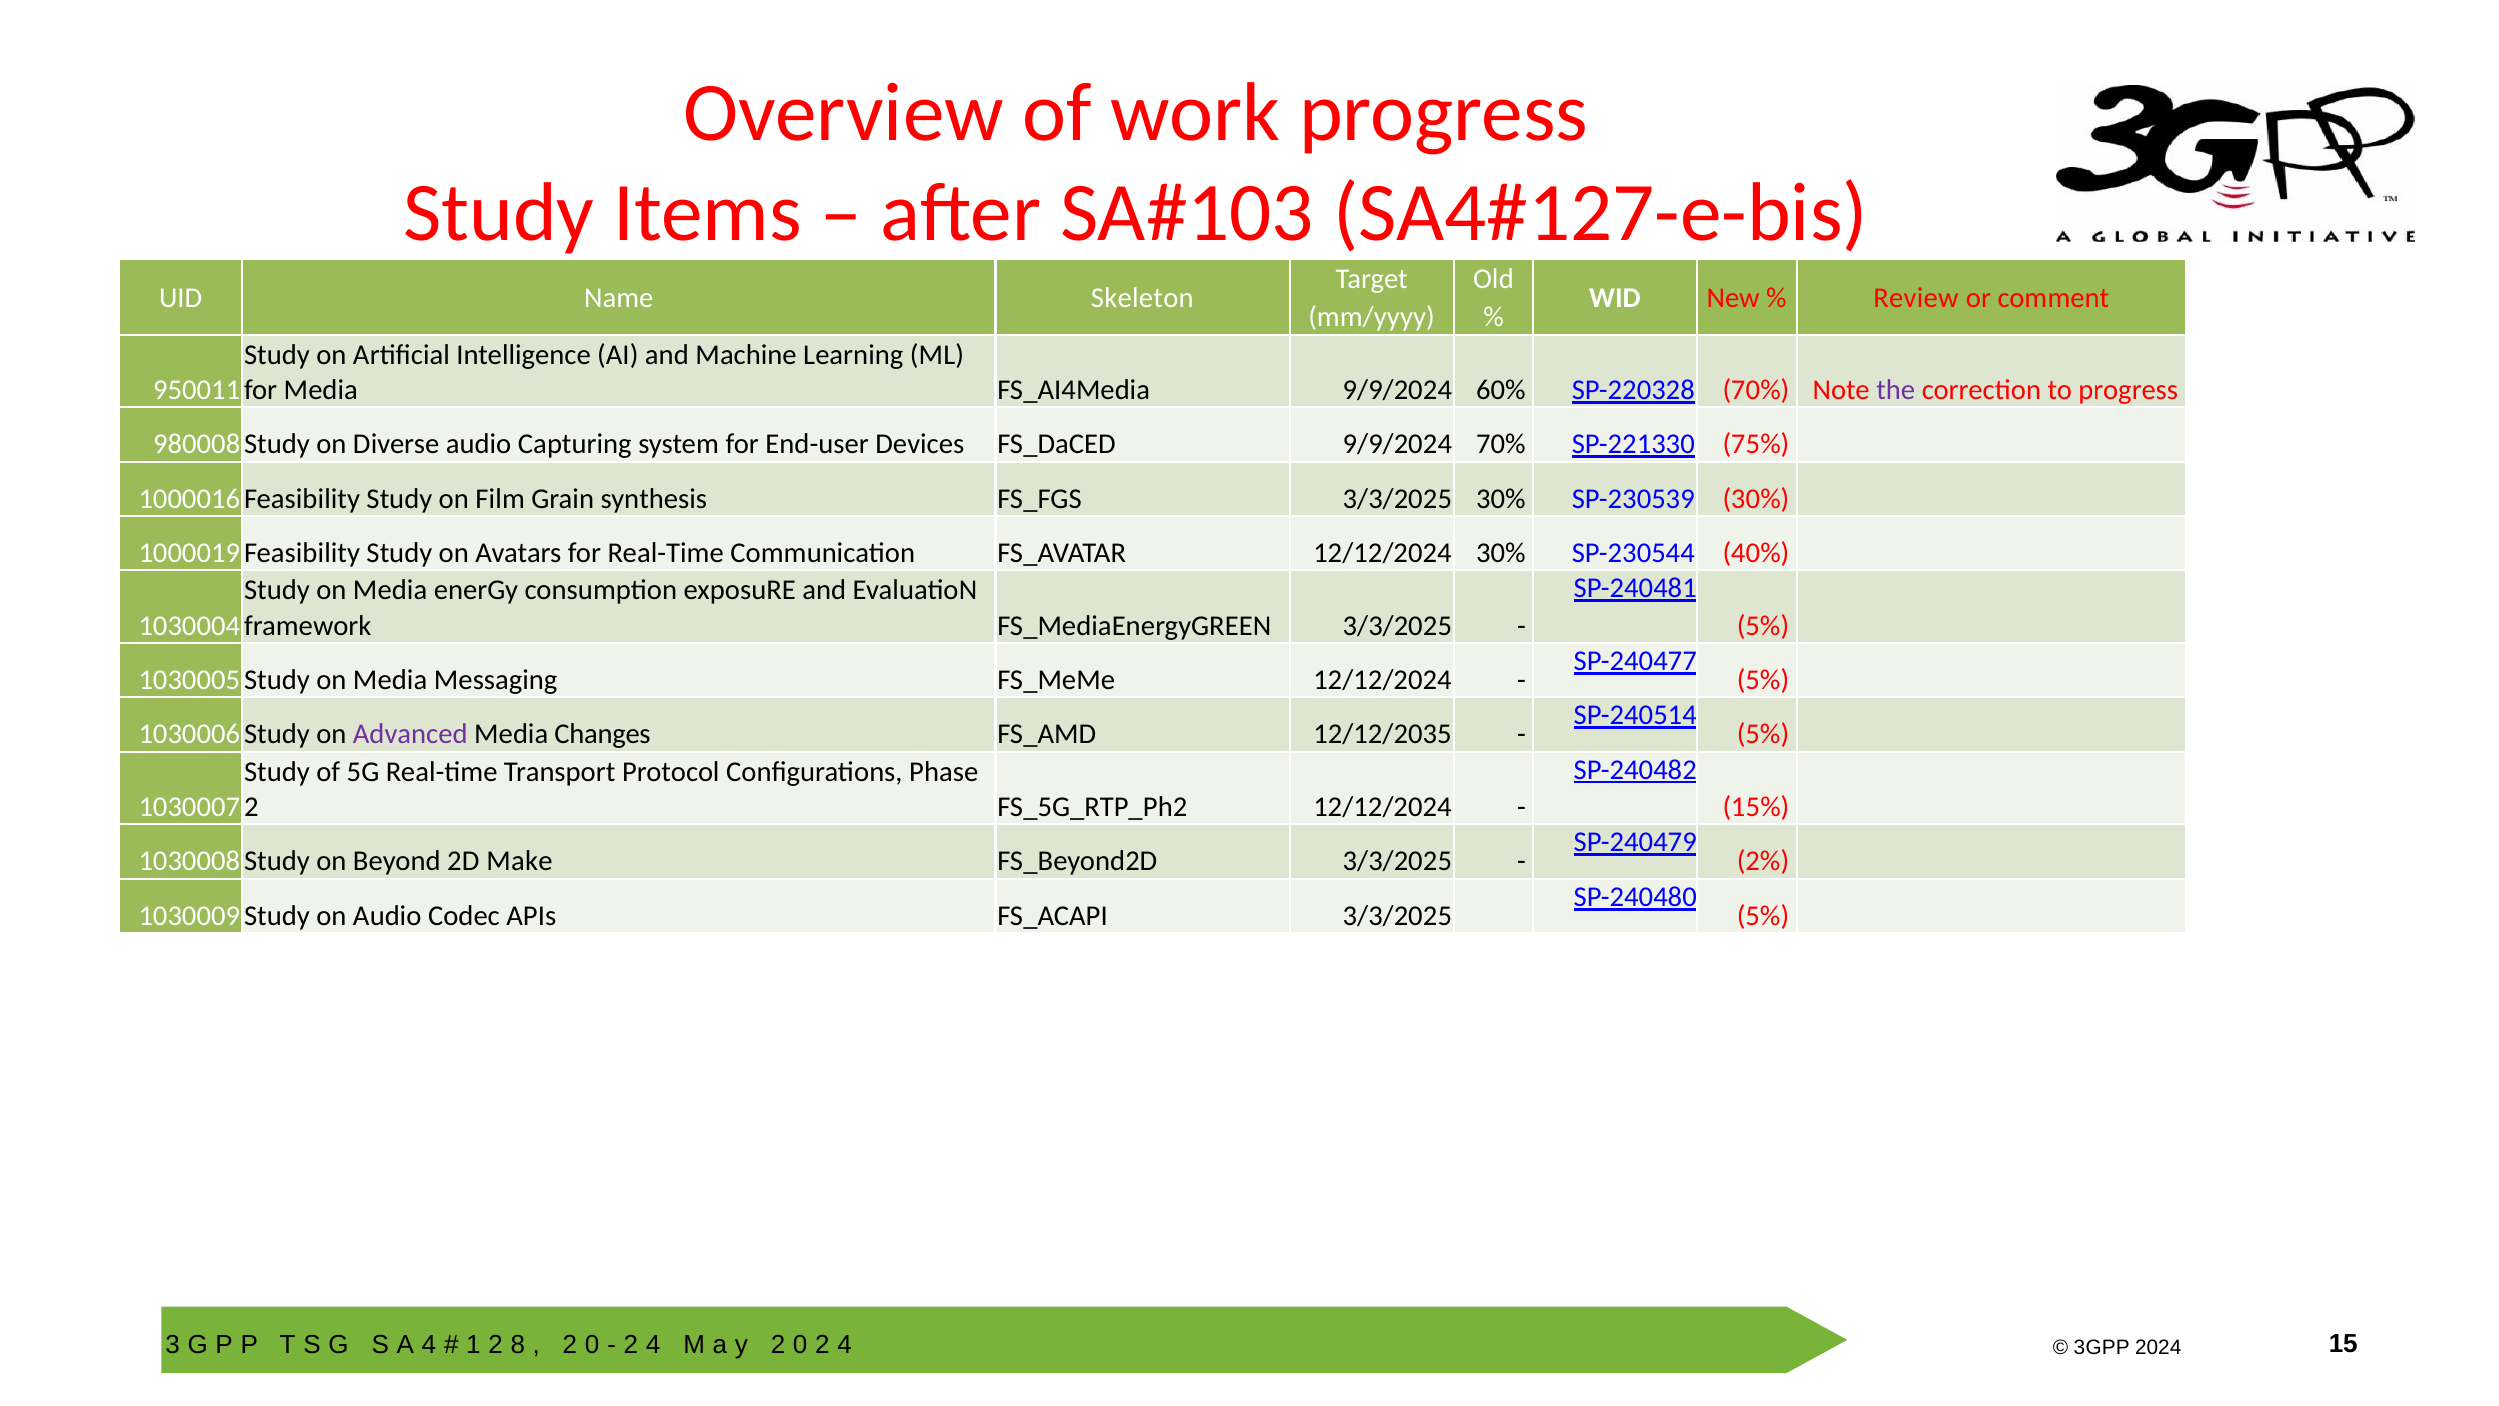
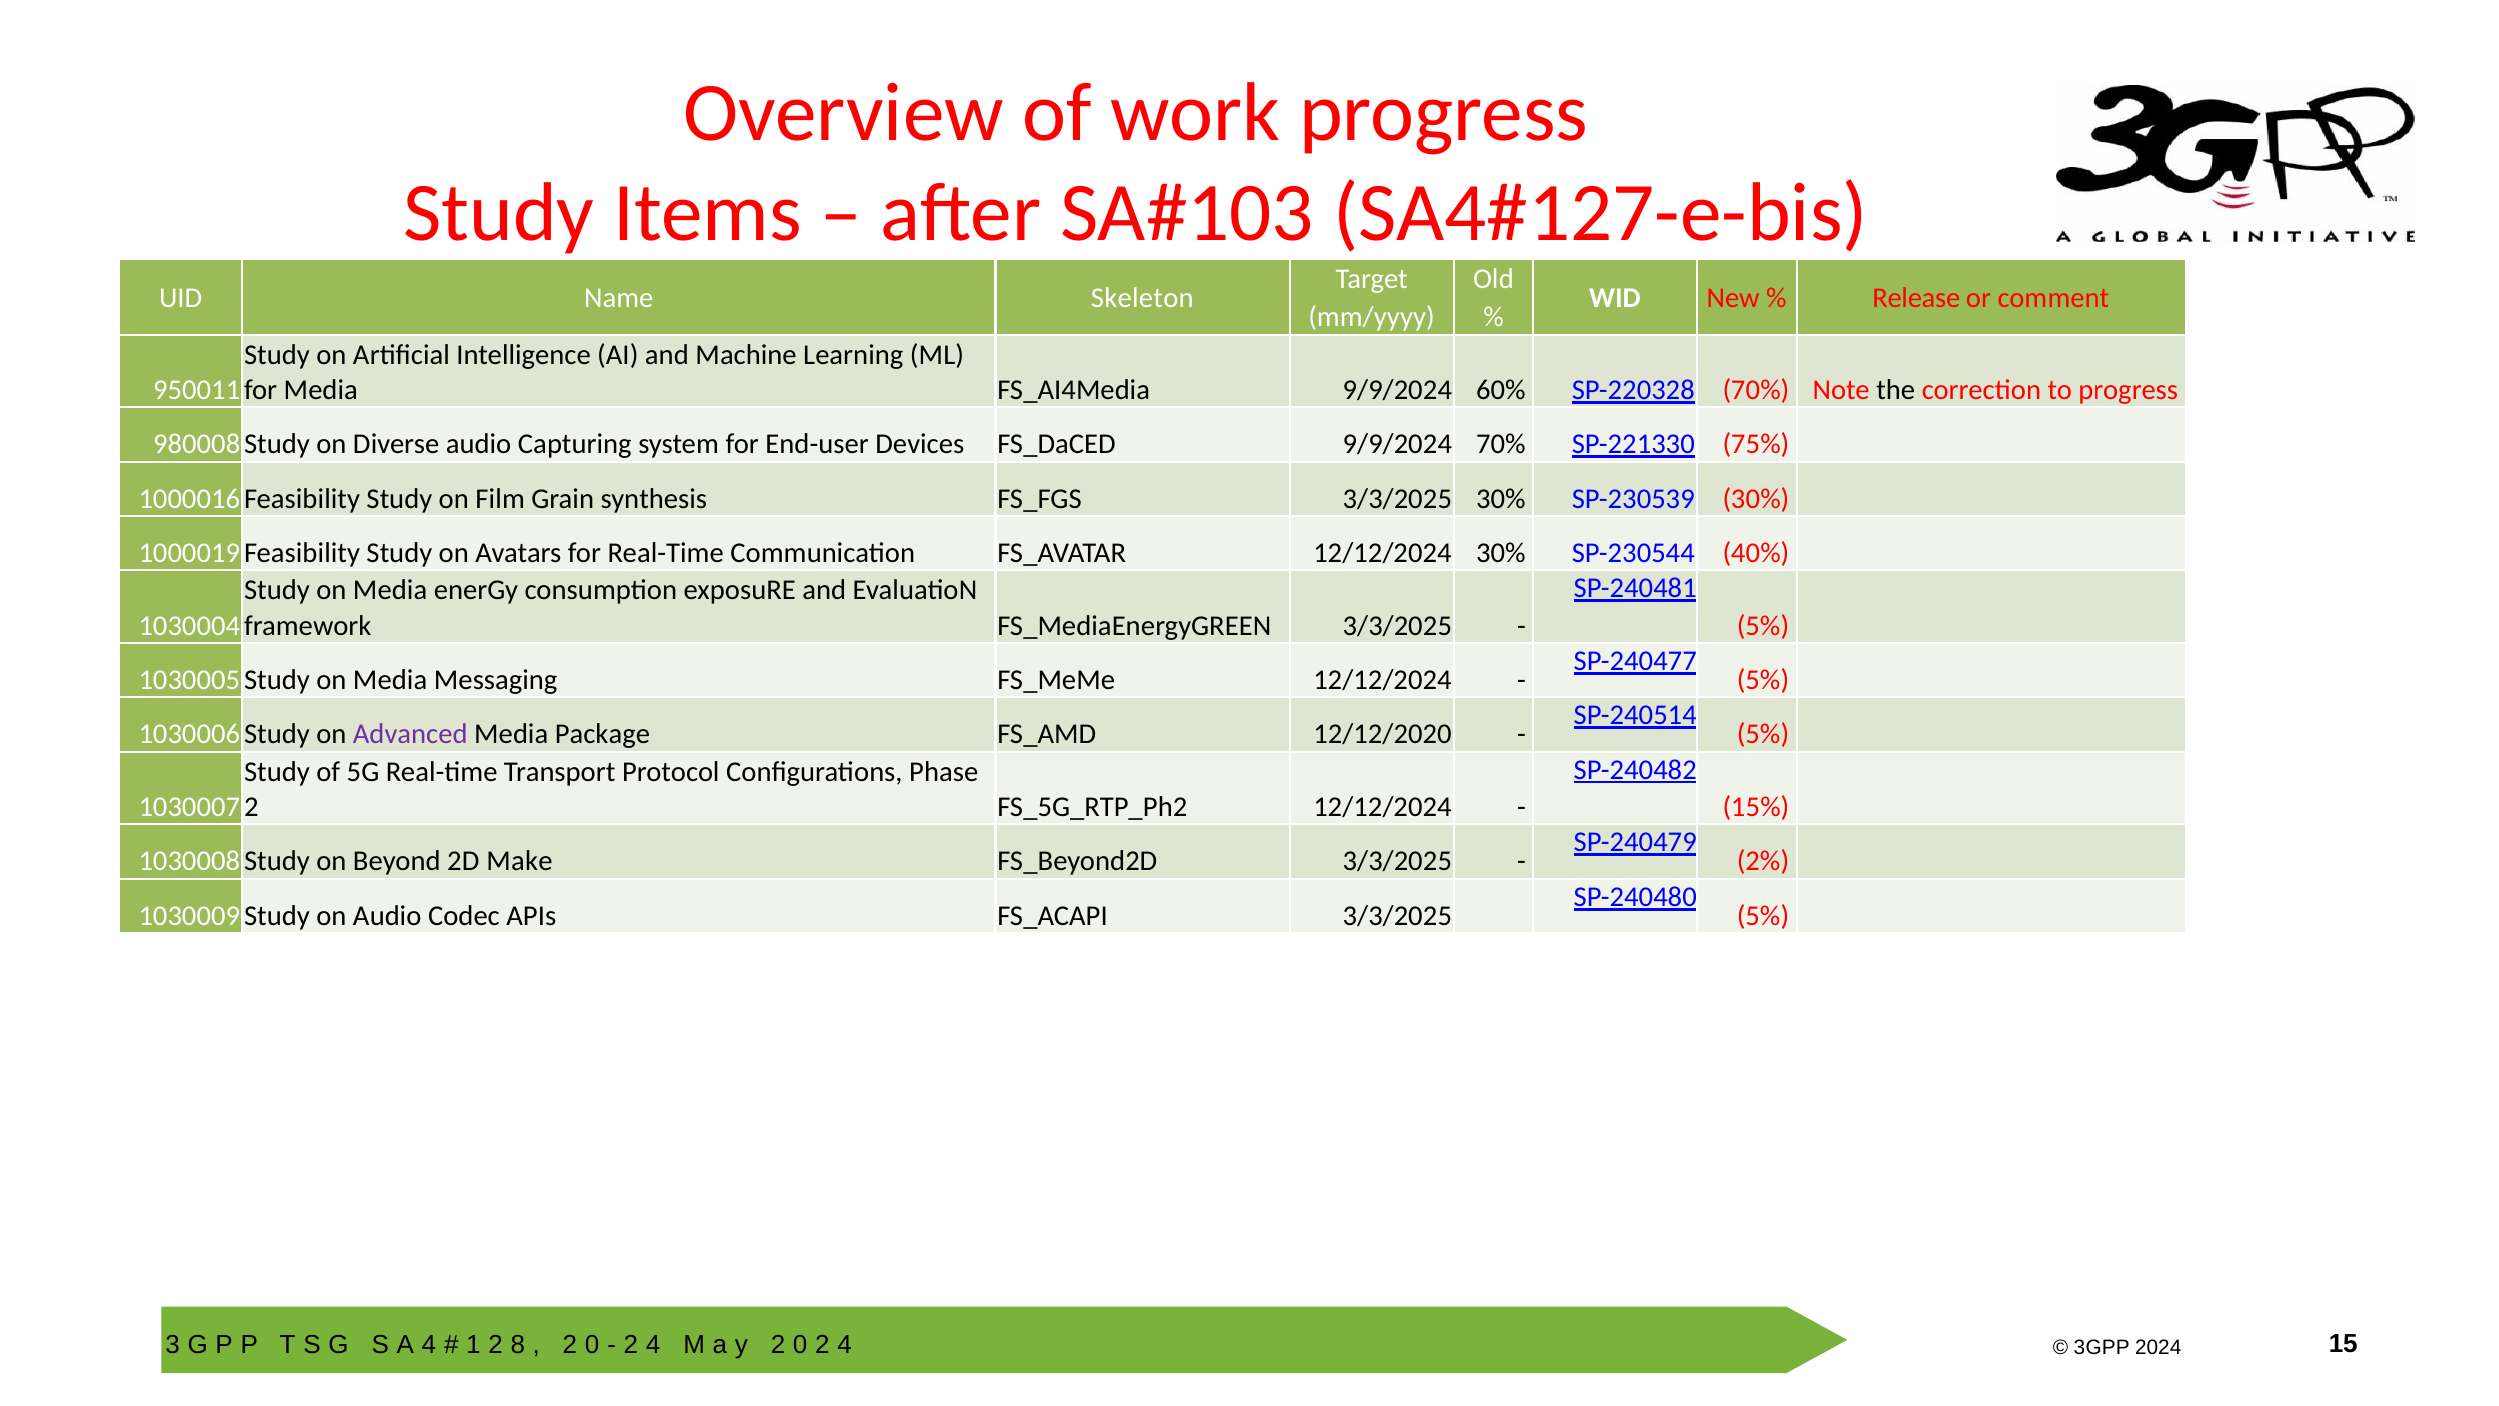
Review: Review -> Release (1916, 298)
the colour: purple -> black (1896, 390)
Changes: Changes -> Package (602, 734)
12/12/2035: 12/12/2035 -> 12/12/2020 (1382, 734)
